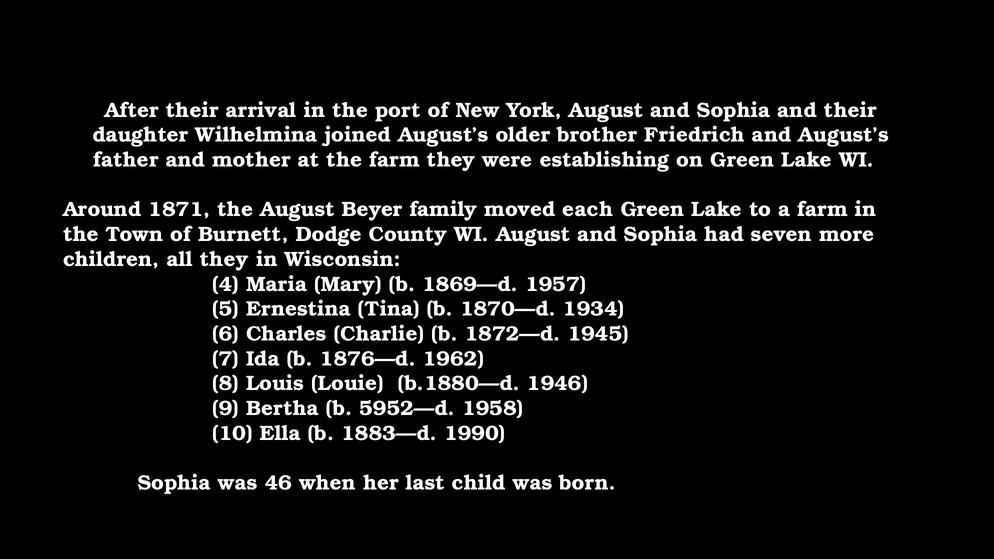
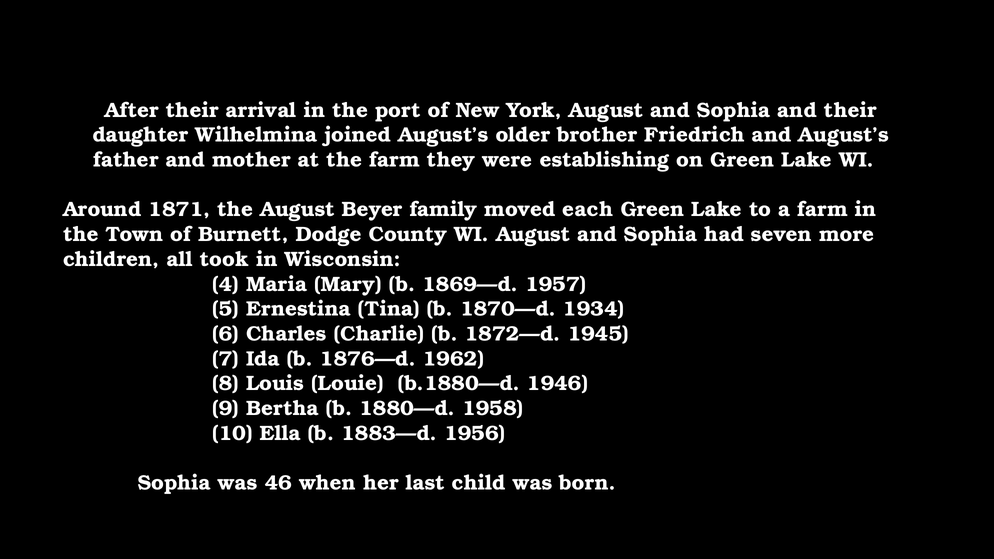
all they: they -> took (224, 259)
5952—d: 5952—d -> 1880—d (407, 409)
1990: 1990 -> 1956 (475, 433)
